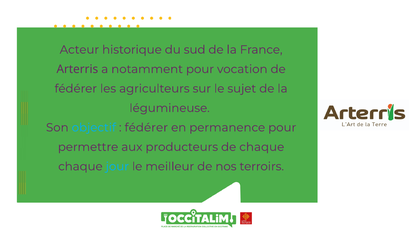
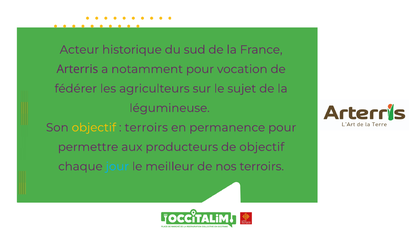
objectif colour: light blue -> yellow (94, 127)
fédérer: fédérer -> terroirs (146, 127)
de chaque: chaque -> objectif (262, 147)
